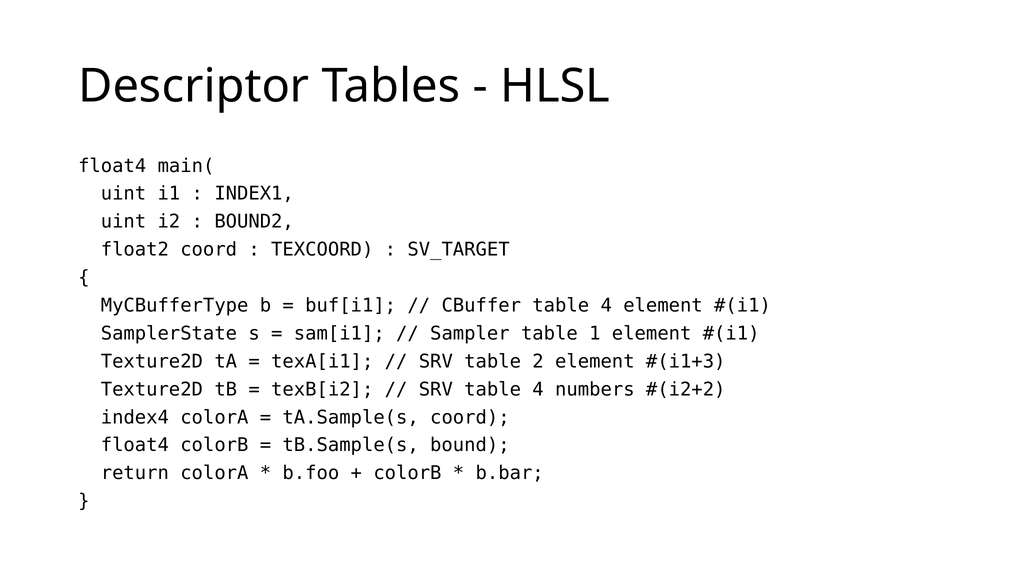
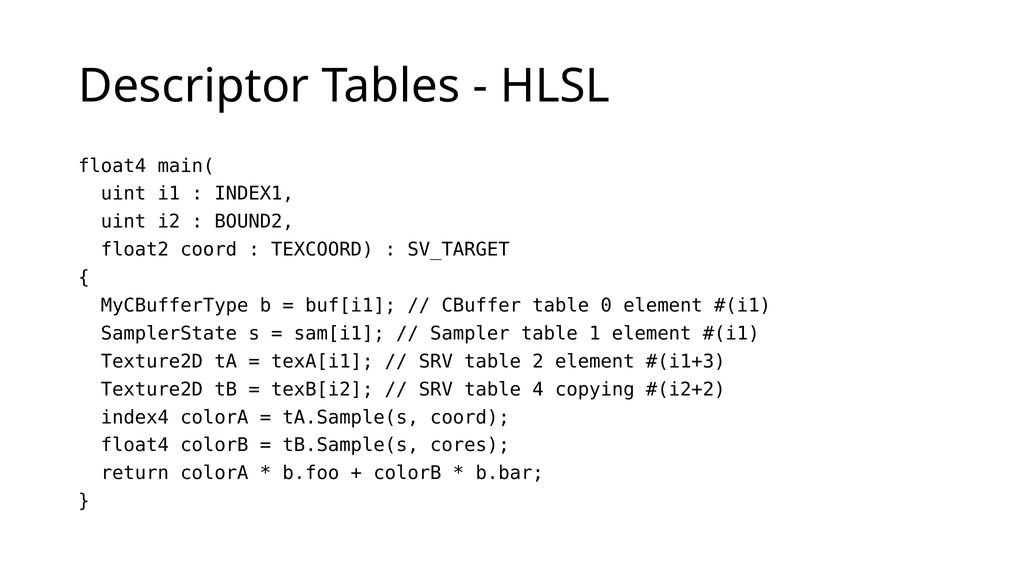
CBuffer table 4: 4 -> 0 (606, 306)
numbers: numbers -> copying (595, 390)
bound: bound -> cores (470, 446)
